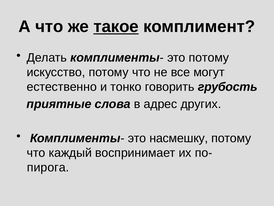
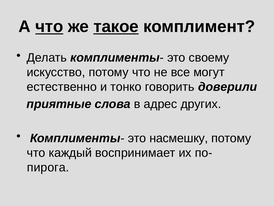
что underline: none -> present (49, 27)
это потому: потому -> своему (209, 57)
грубость: грубость -> доверили (228, 87)
